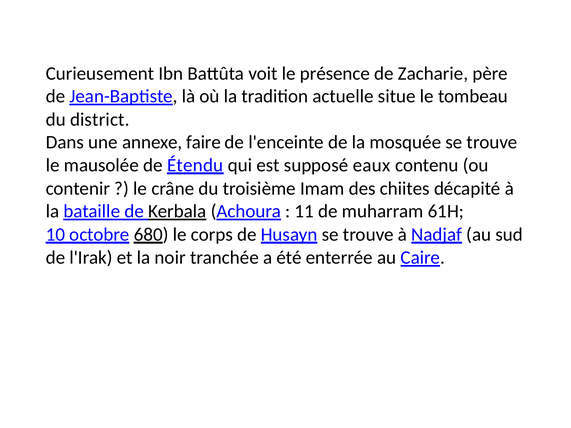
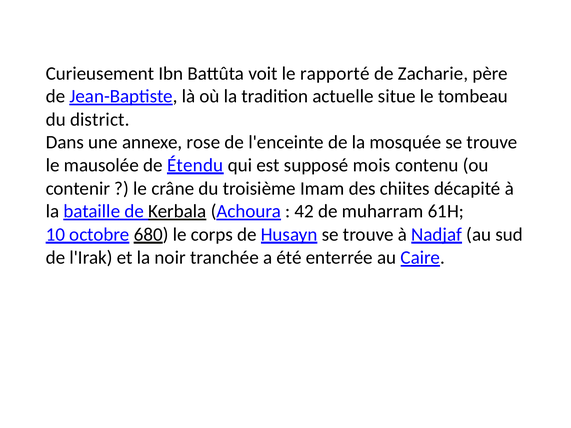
présence: présence -> rapporté (335, 74)
faire: faire -> rose (203, 142)
eaux: eaux -> mois (372, 165)
11: 11 -> 42 (304, 211)
